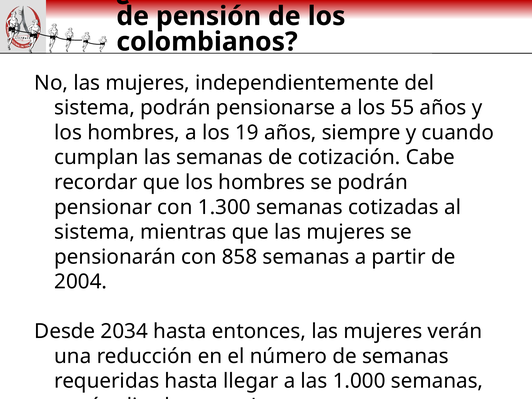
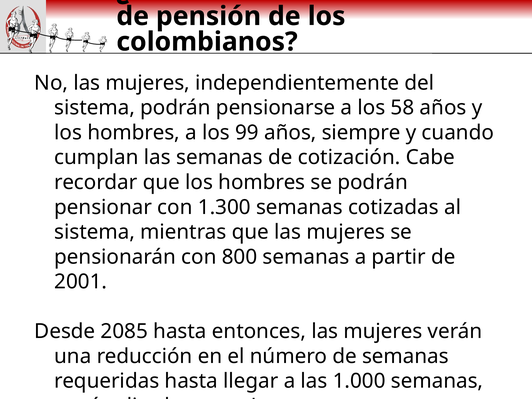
55: 55 -> 58 (402, 108)
19: 19 -> 99 (247, 133)
858: 858 -> 800 (240, 257)
2004: 2004 -> 2001 (81, 282)
2034: 2034 -> 2085 (124, 331)
